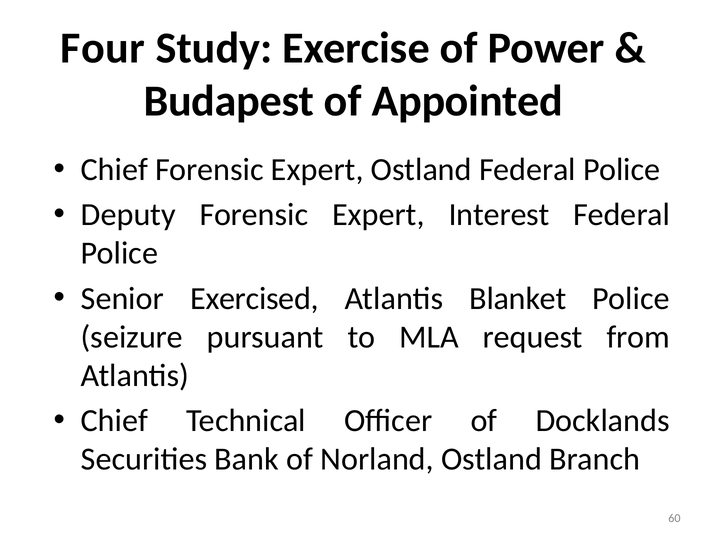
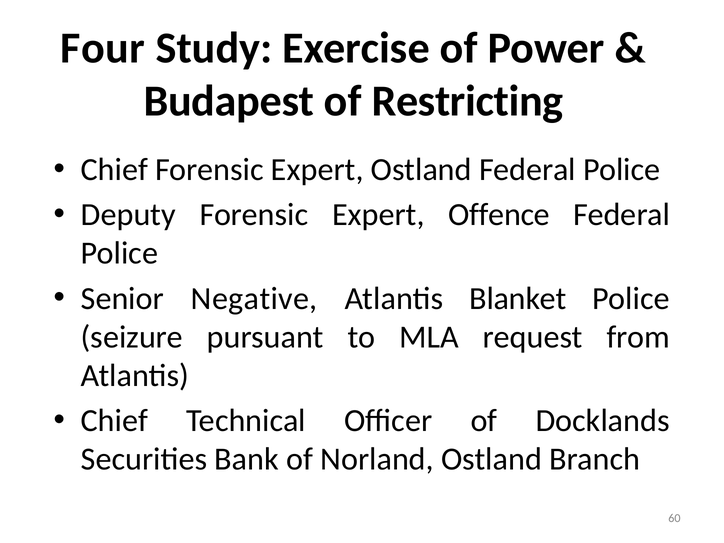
Appointed: Appointed -> Restricting (467, 101)
Interest: Interest -> Offence (499, 215)
Exercised: Exercised -> Negative (254, 298)
